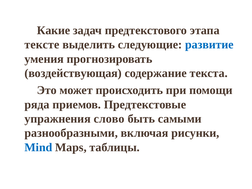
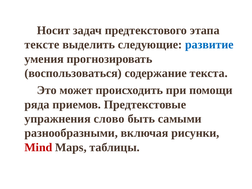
Какие: Какие -> Носит (53, 30)
воздействующая: воздействующая -> воспользоваться (73, 73)
Mind colour: blue -> red (38, 147)
